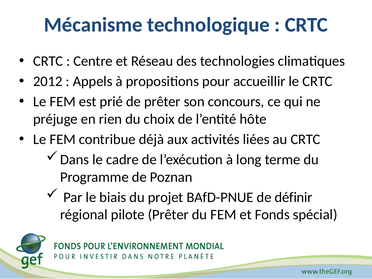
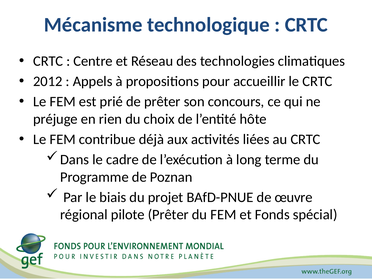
définir: définir -> œuvre (294, 197)
